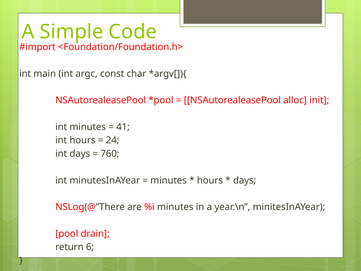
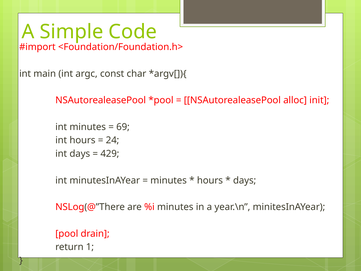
41: 41 -> 69 (123, 127)
760: 760 -> 429 (110, 154)
6: 6 -> 1 (90, 247)
